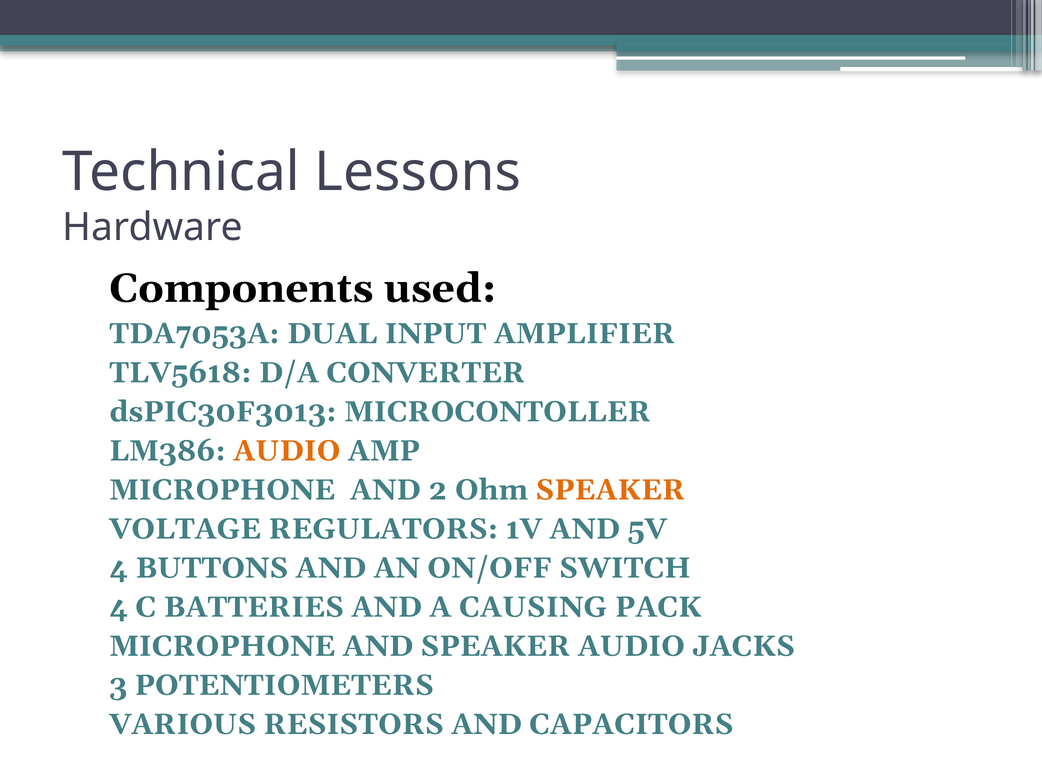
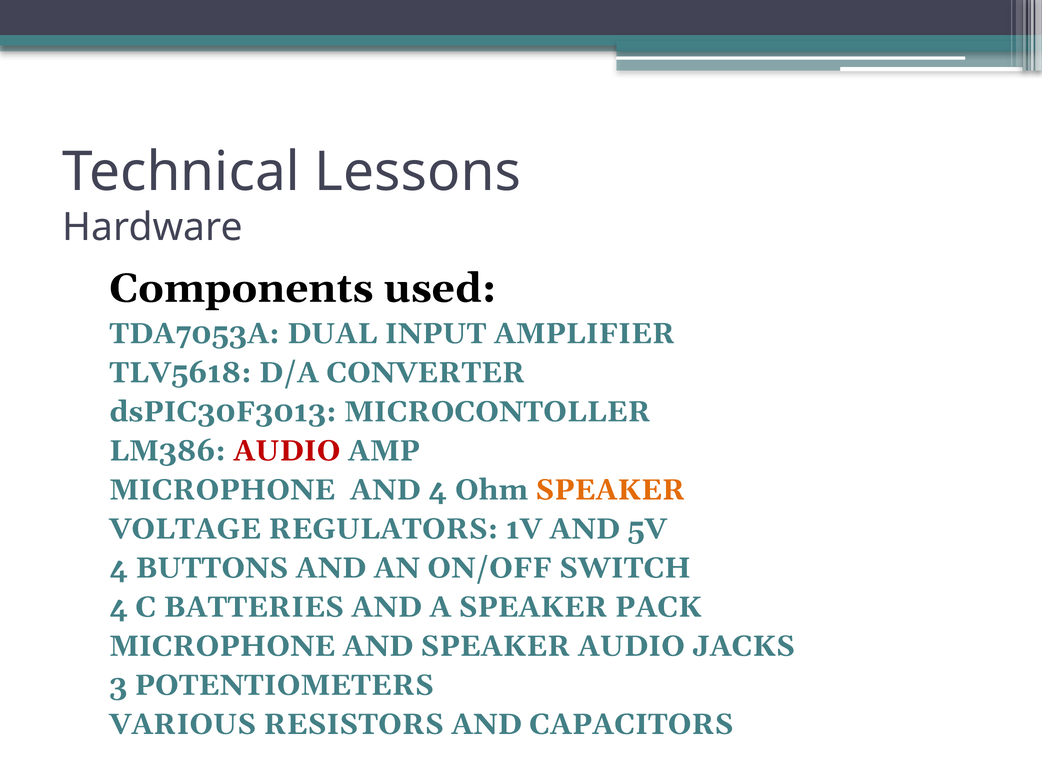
AUDIO colour: orange -> red (287, 451)
AND 2: 2 -> 4 (438, 490)
A CAUSING: CAUSING -> SPEAKER (533, 608)
